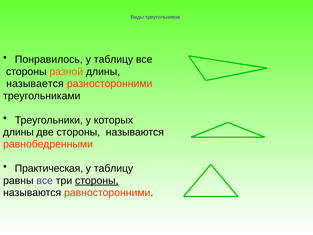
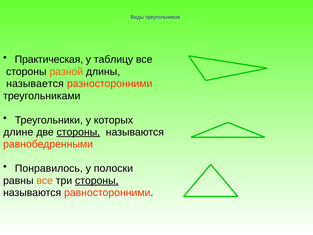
Понравилось: Понравилось -> Практическая (49, 59)
длины: длины -> длине (18, 132)
стороны underline: none -> present (78, 132)
Практическая: Практическая -> Понравилось (49, 168)
таблицу: таблицу -> полоски (113, 168)
все colour: purple -> orange (45, 180)
